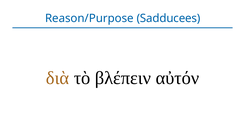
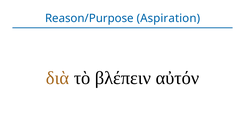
Sadducees: Sadducees -> Aspiration (168, 18)
